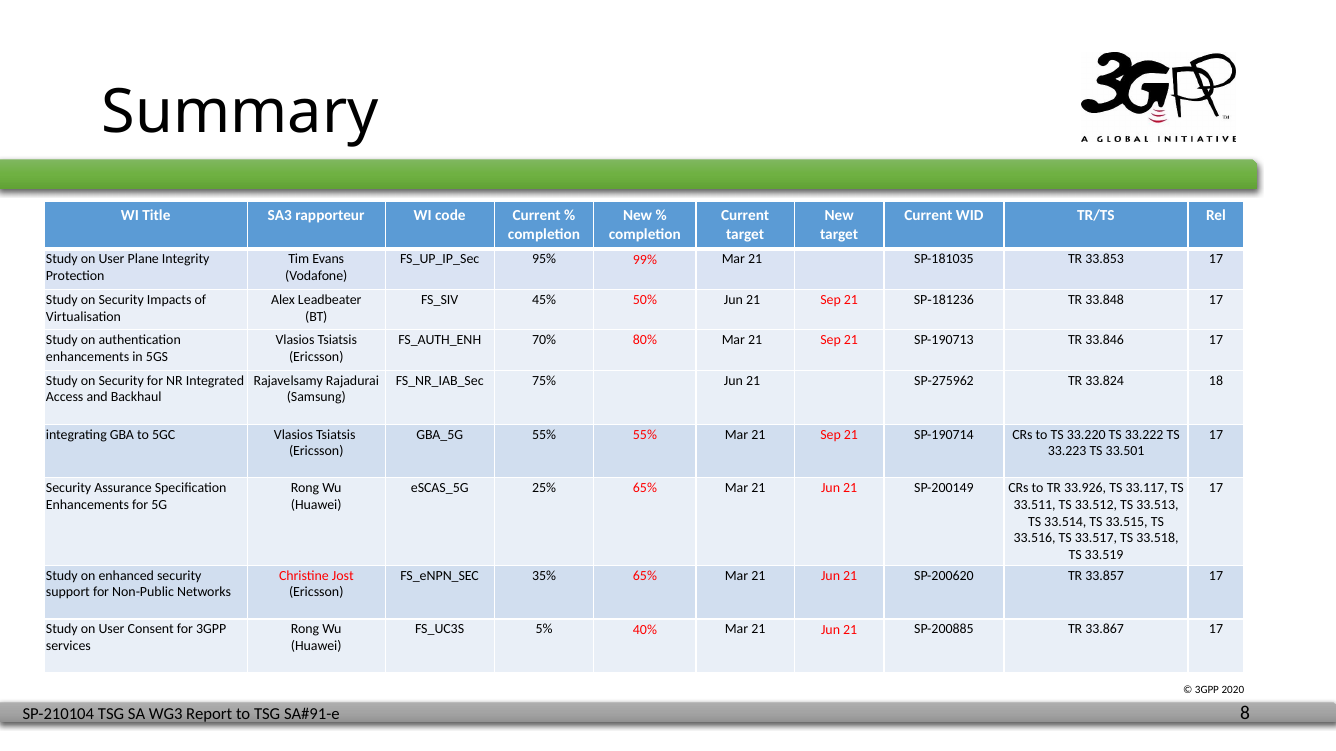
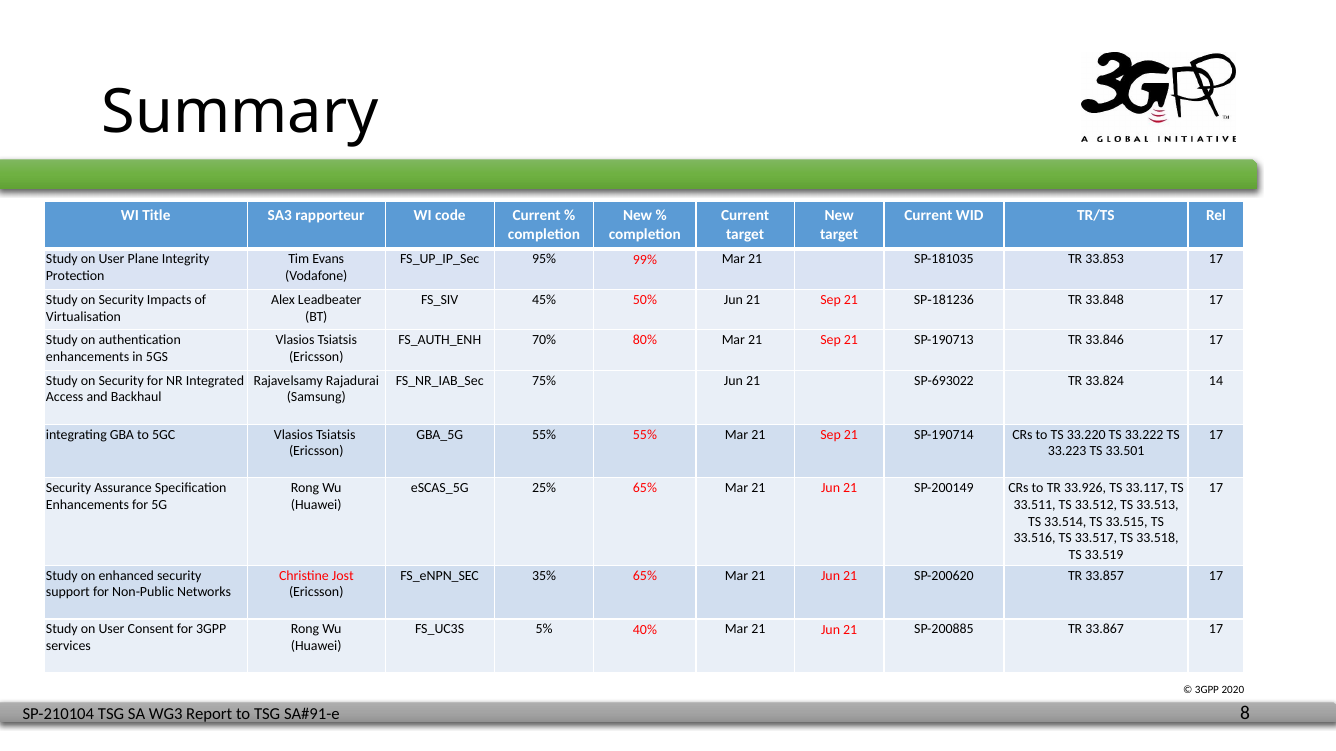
SP-275962: SP-275962 -> SP-693022 (944, 381)
18: 18 -> 14 (1216, 381)
